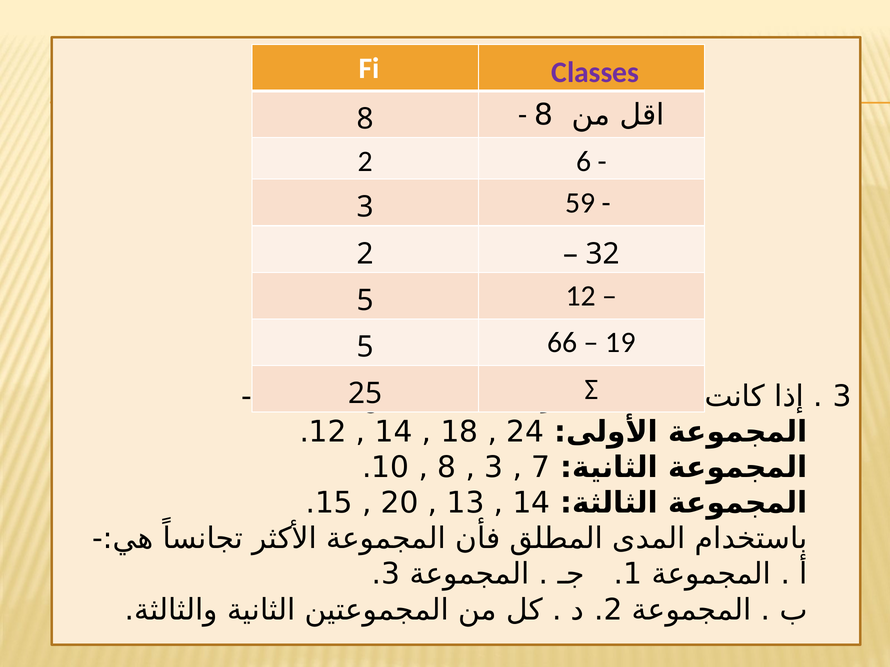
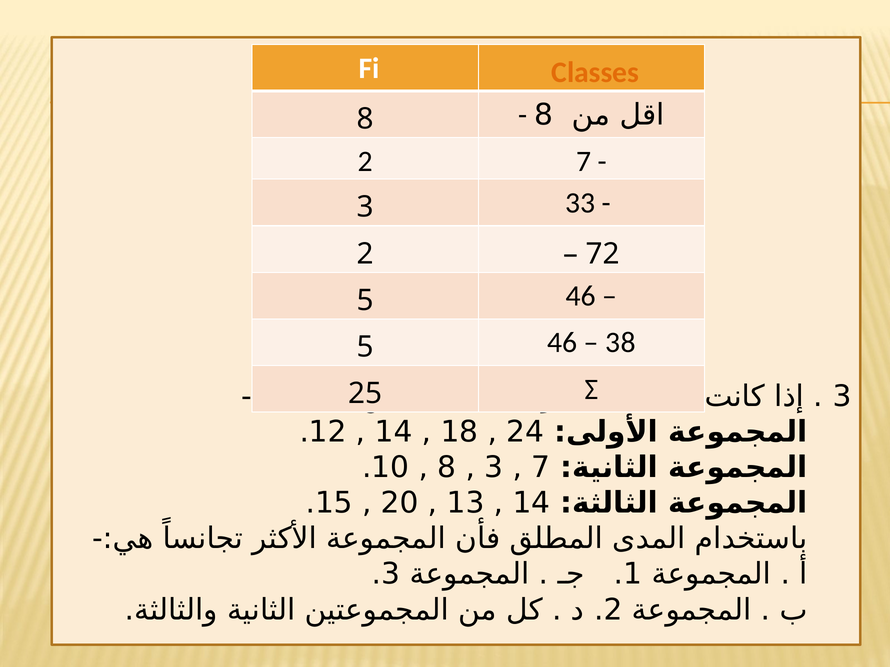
Classes colour: purple -> orange (595, 73)
2 6: 6 -> 7 (584, 161)
59: 59 -> 33 (580, 203)
32: 32 -> 72 (603, 254)
12: 12 -> 46 (581, 296)
66: 66 -> 46 (562, 343)
19: 19 -> 38 (620, 343)
